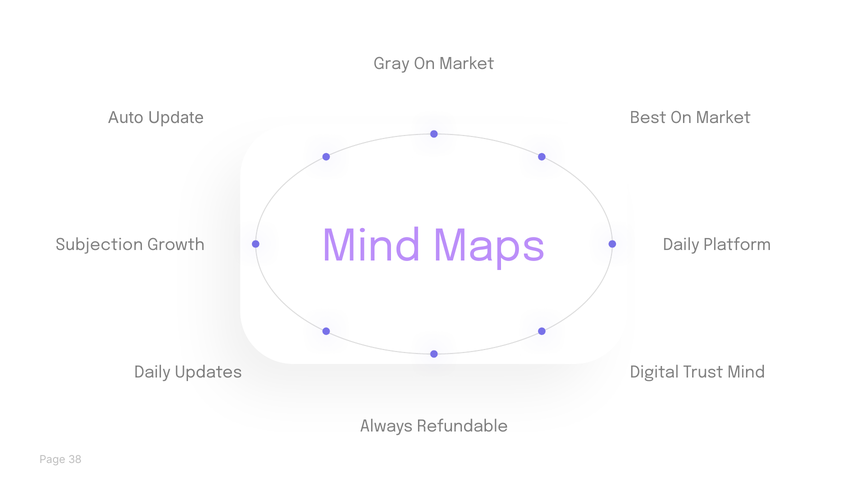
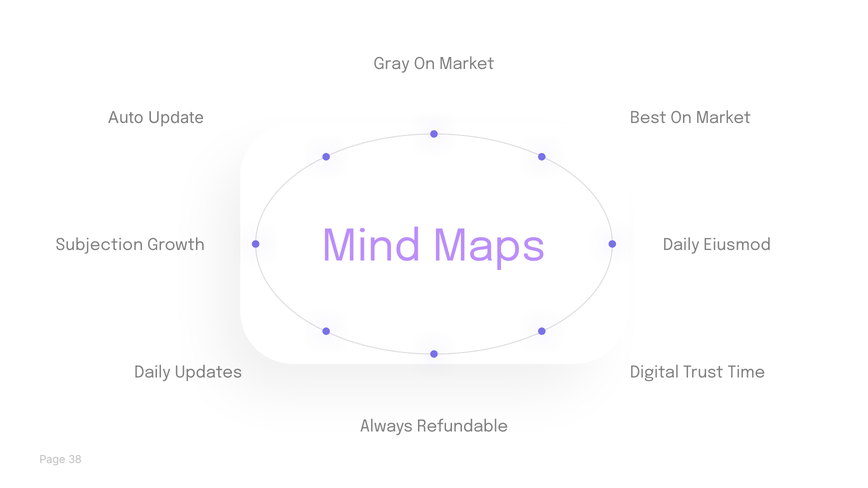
Platform: Platform -> Eiusmod (737, 245)
Trust Mind: Mind -> Time (746, 372)
